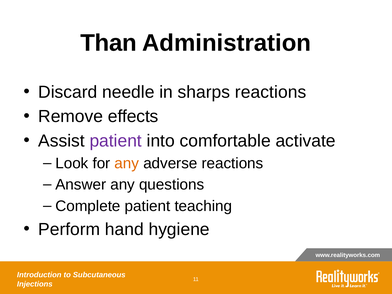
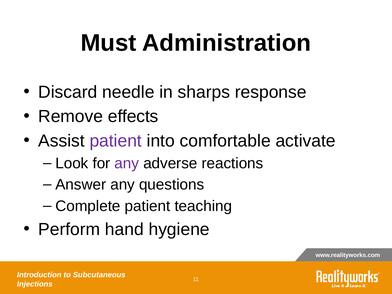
Than: Than -> Must (108, 43)
sharps reactions: reactions -> response (271, 92)
any colour: orange -> purple (127, 163)
